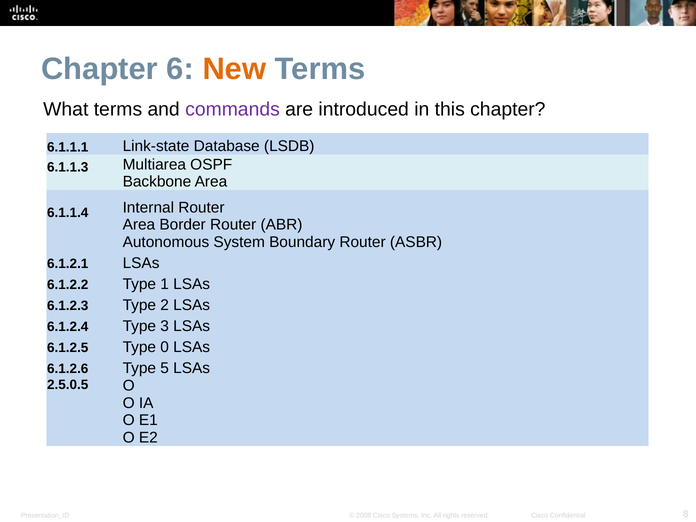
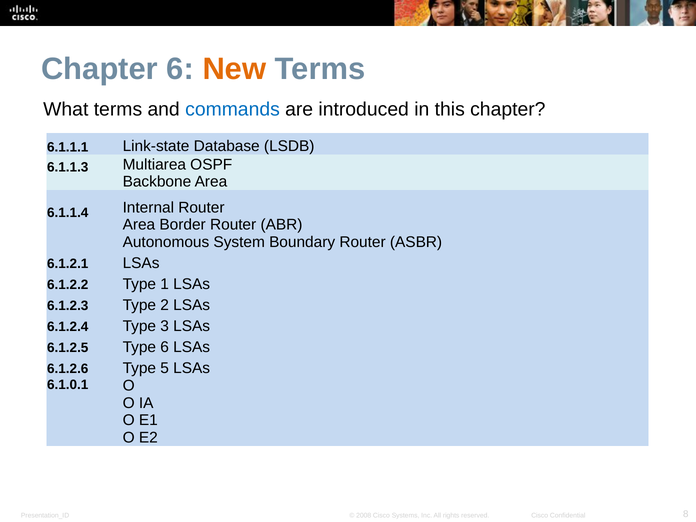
commands colour: purple -> blue (233, 109)
Type 0: 0 -> 6 (165, 347)
2.5.0.5: 2.5.0.5 -> 6.1.0.1 (68, 385)
